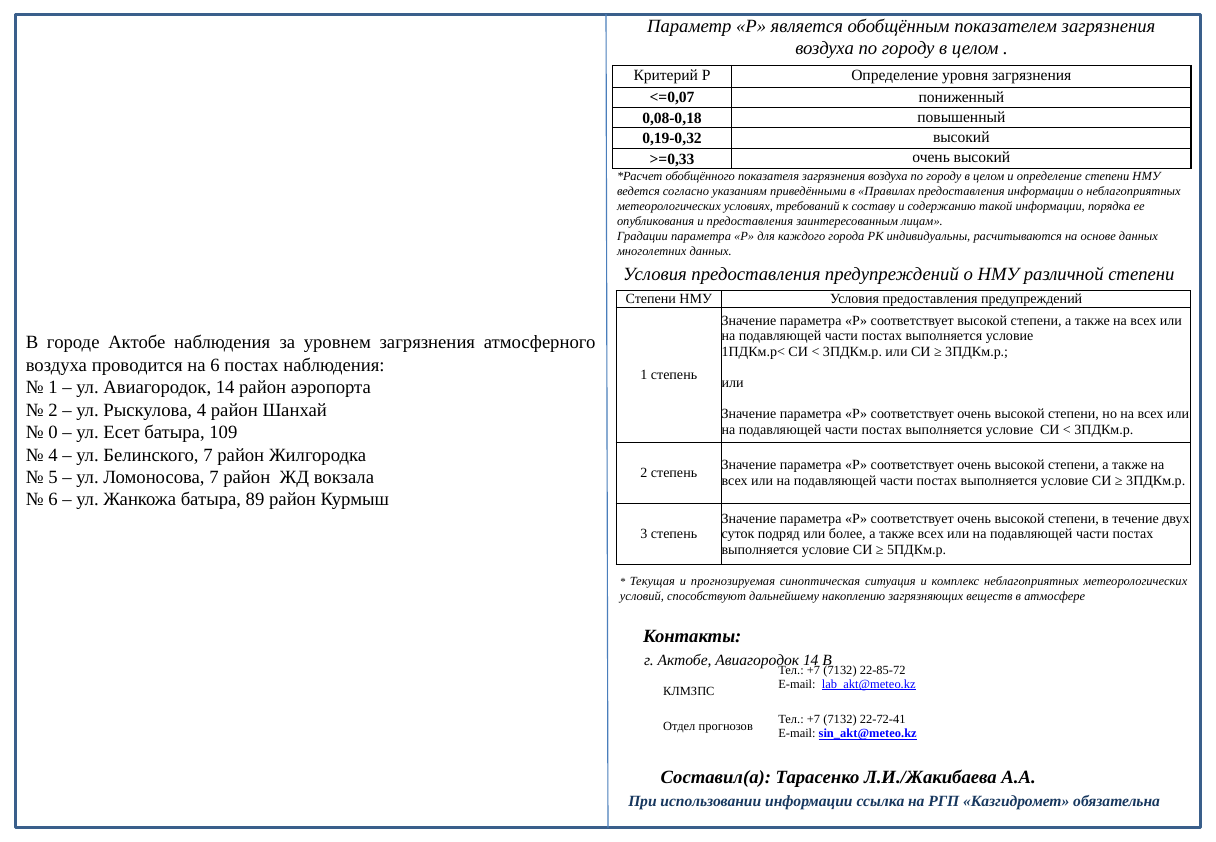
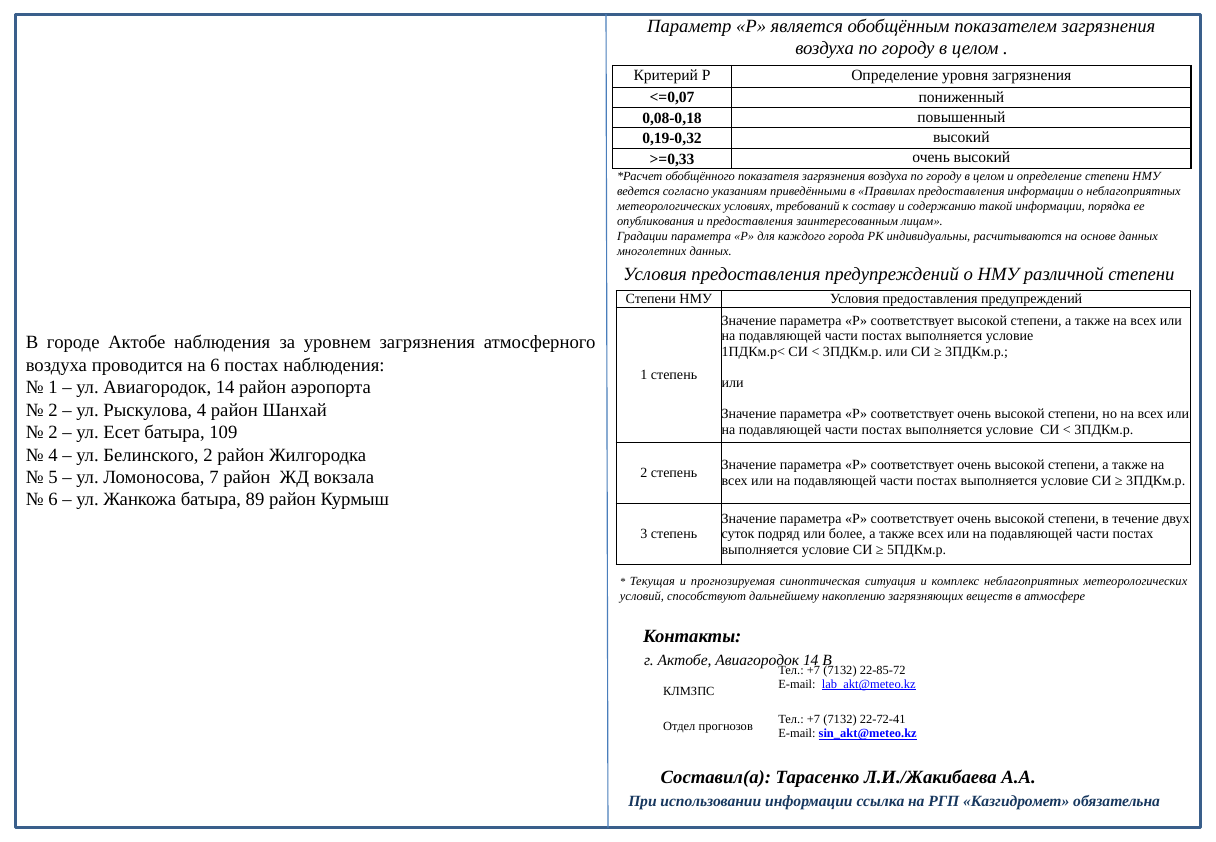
0: 0 -> 2 (53, 432)
Белинского 7: 7 -> 2 (208, 455)
